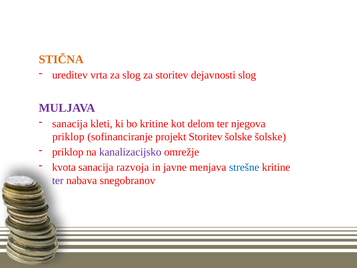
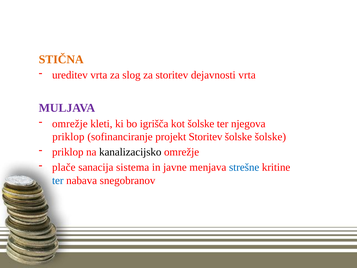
dejavnosti slog: slog -> vrta (247, 75)
sanacija: sanacija -> omrežje (70, 124)
bo kritine: kritine -> igrišča (154, 124)
kot delom: delom -> šolske (201, 124)
kanalizacijsko colour: purple -> black (130, 152)
kvota: kvota -> plače (64, 167)
razvoja: razvoja -> sistema (133, 167)
ter colour: purple -> blue (58, 180)
